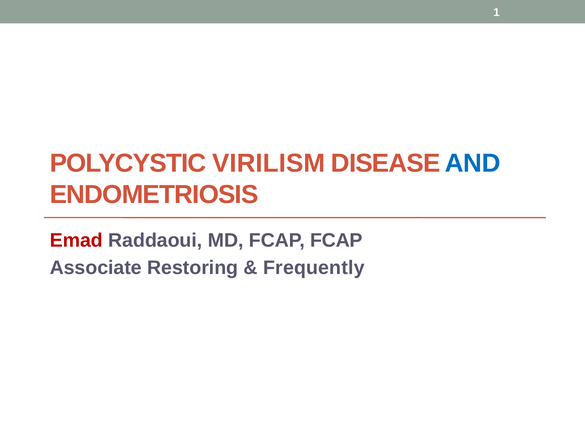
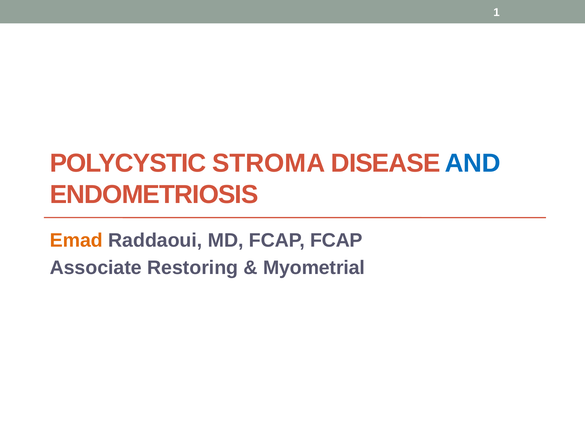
VIRILISM: VIRILISM -> STROMA (269, 163)
Emad colour: red -> orange (76, 240)
Frequently: Frequently -> Myometrial (314, 268)
